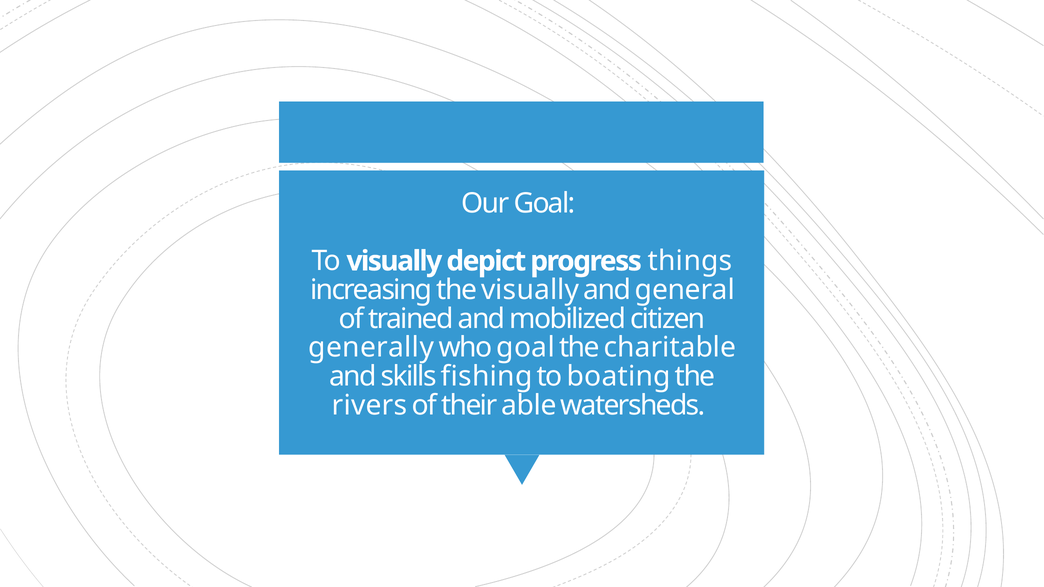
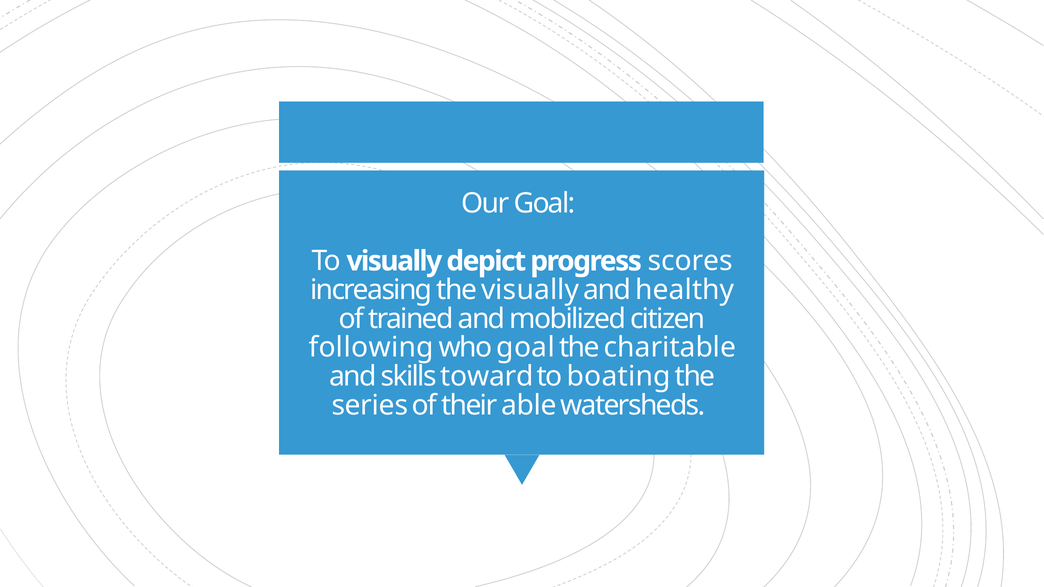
things: things -> scores (690, 261)
general: general -> healthy (685, 290)
generally: generally -> following (371, 348)
fishing: fishing -> toward (487, 377)
rivers: rivers -> series (370, 405)
